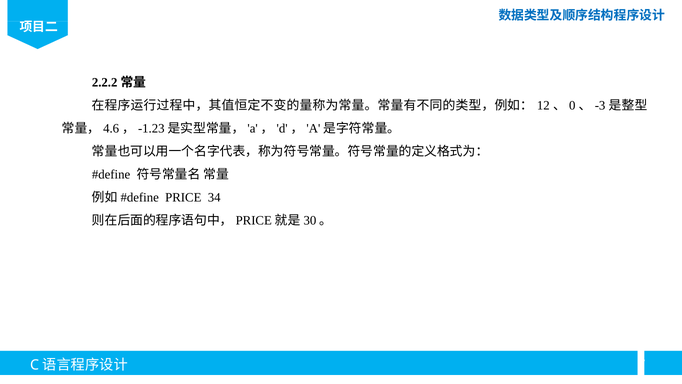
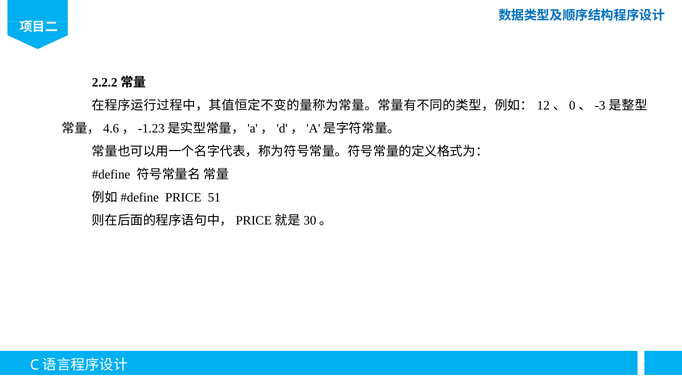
34: 34 -> 51 (214, 197)
